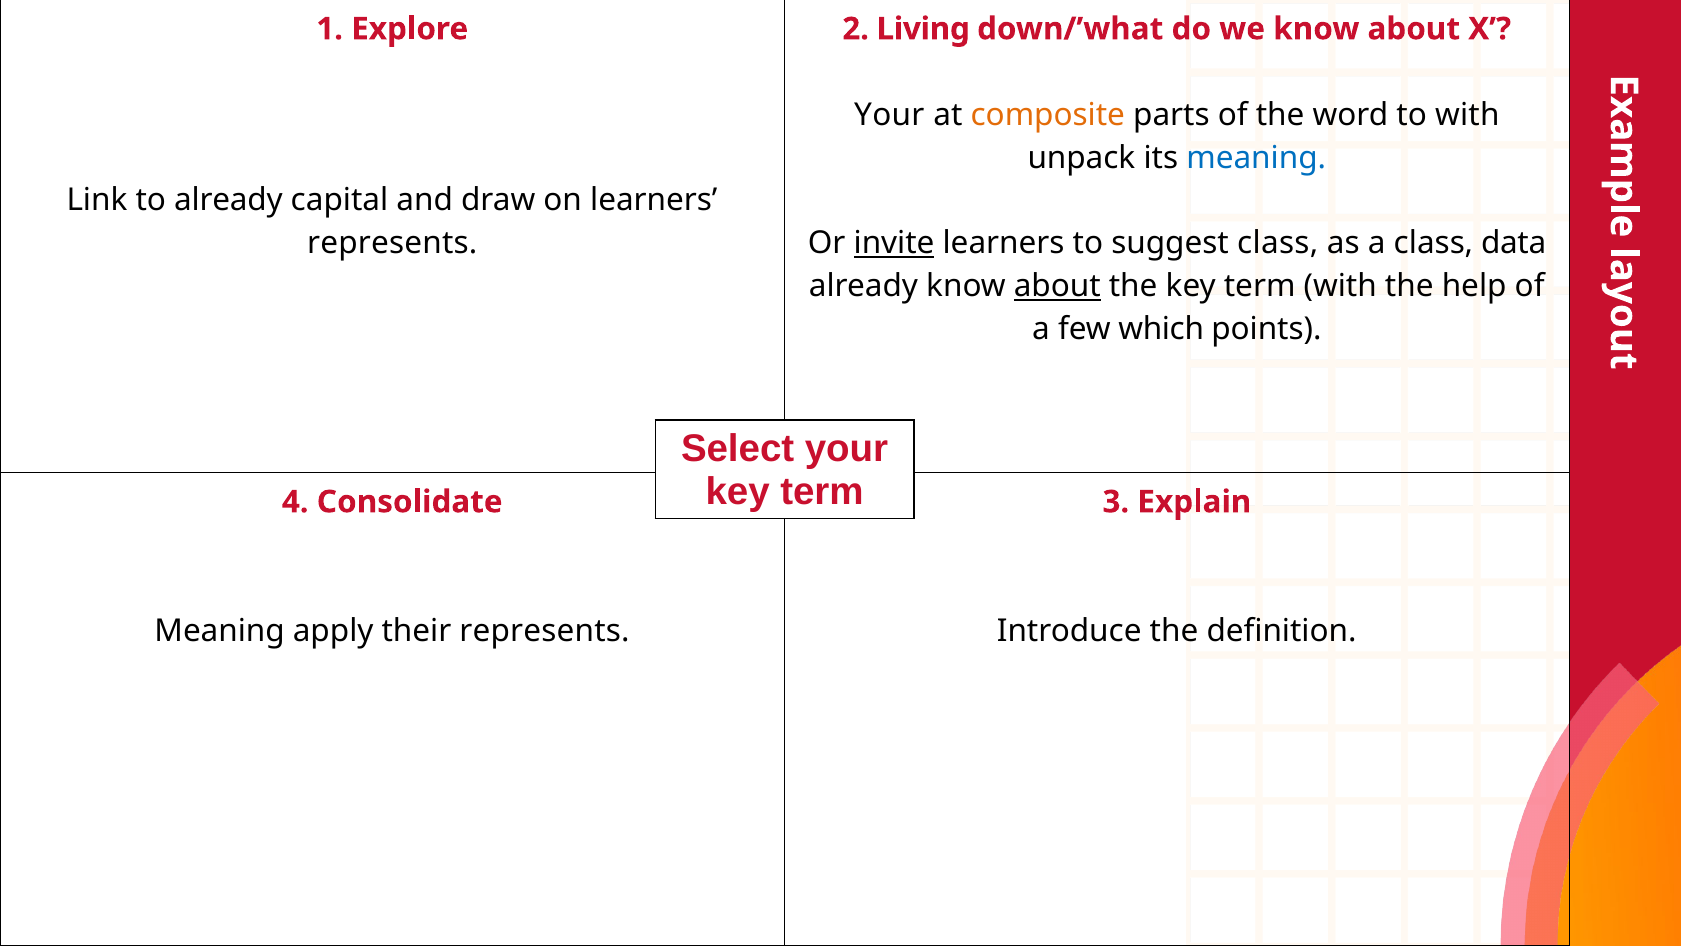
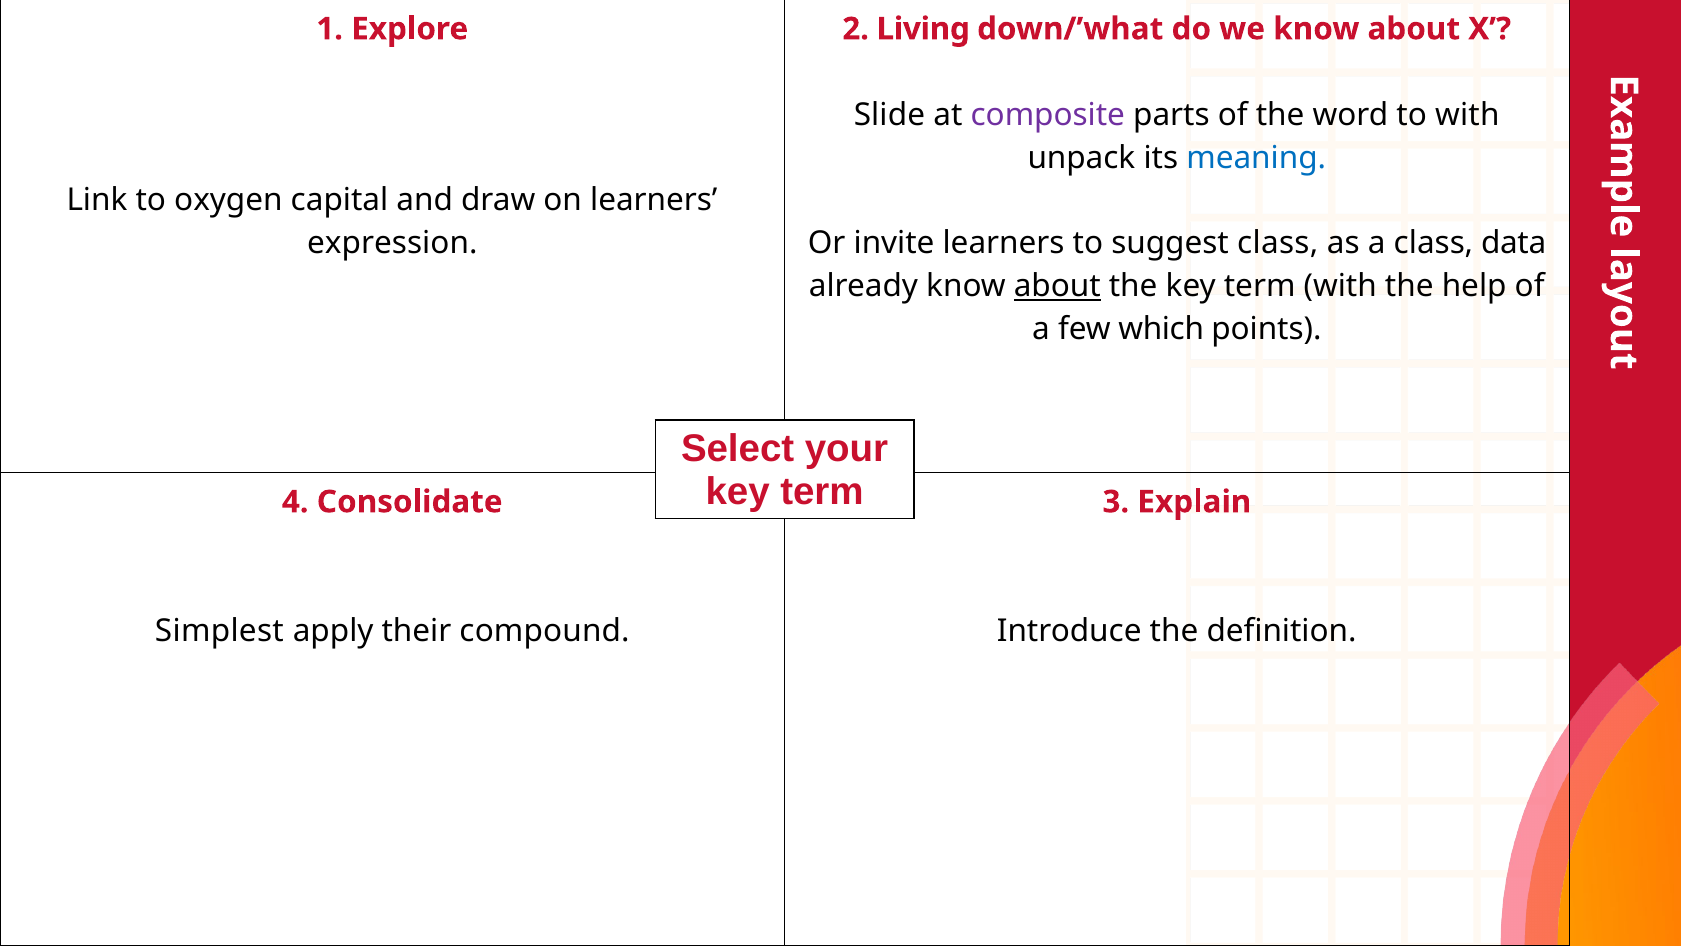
Your: Your -> Slide (889, 115)
composite colour: orange -> purple (1048, 115)
to already: already -> oxygen (228, 200)
represents: represents -> expression (392, 243)
invite underline: present -> none (894, 243)
Meaning: Meaning -> Simplest (219, 630)
their represents: represents -> compound (545, 630)
